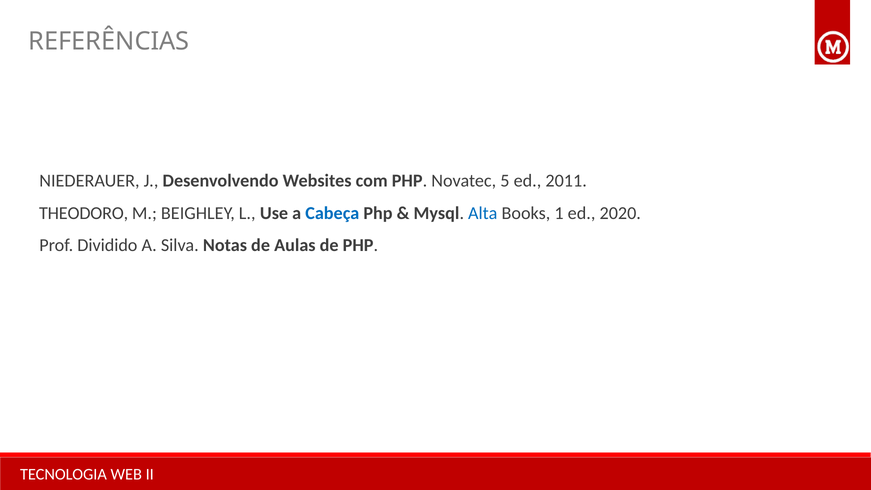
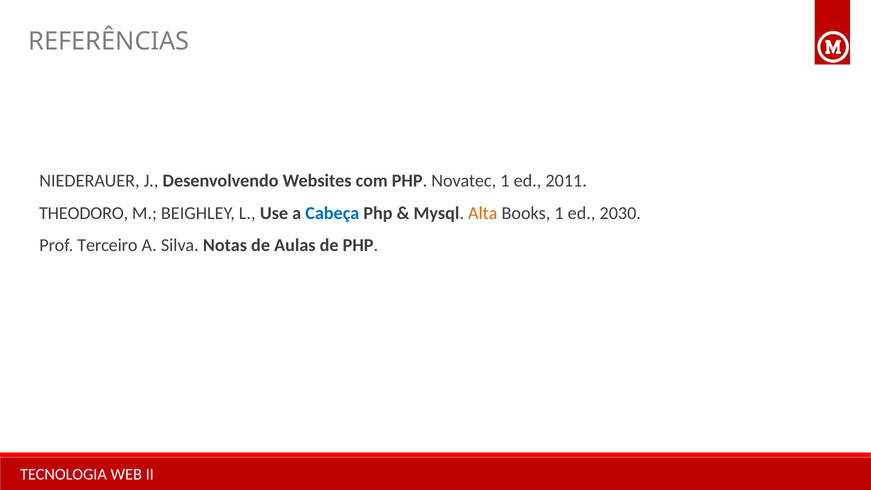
Novatec 5: 5 -> 1 (505, 181)
Alta colour: blue -> orange (483, 213)
2020: 2020 -> 2030 (620, 213)
Dividido: Dividido -> Terceiro (107, 245)
